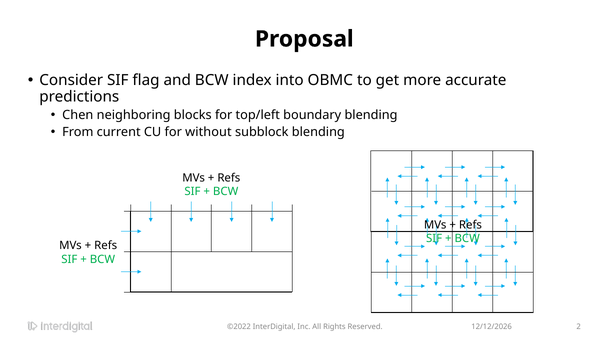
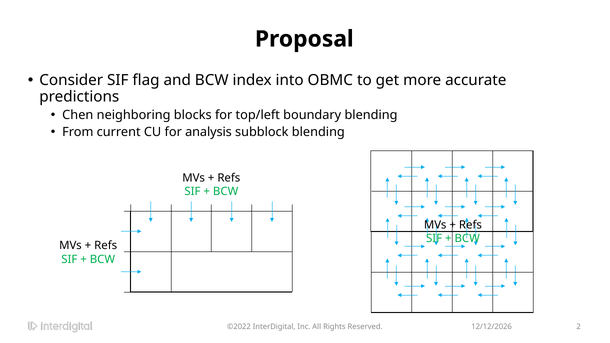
without: without -> analysis (209, 132)
